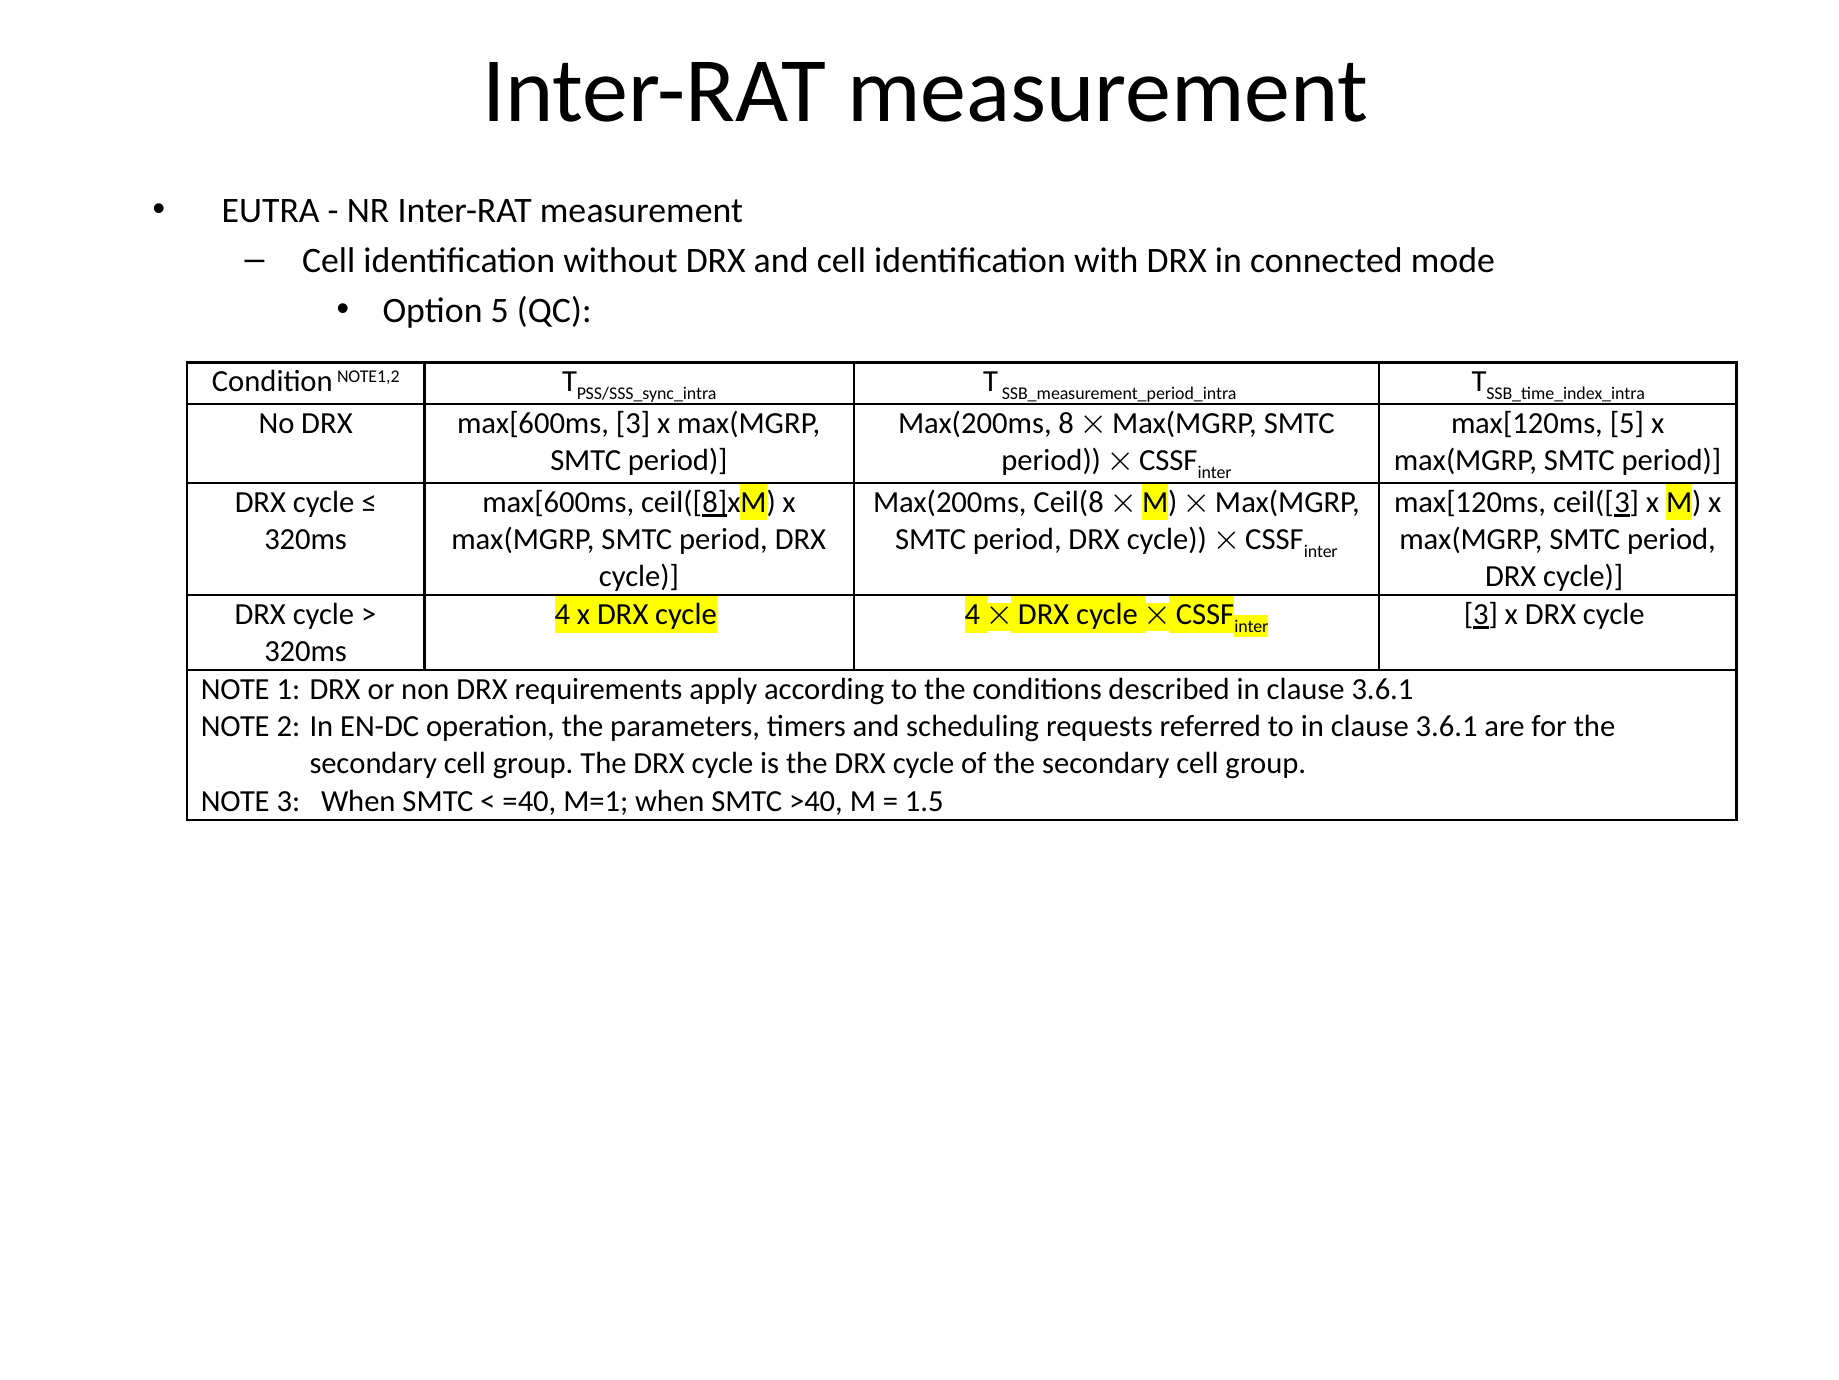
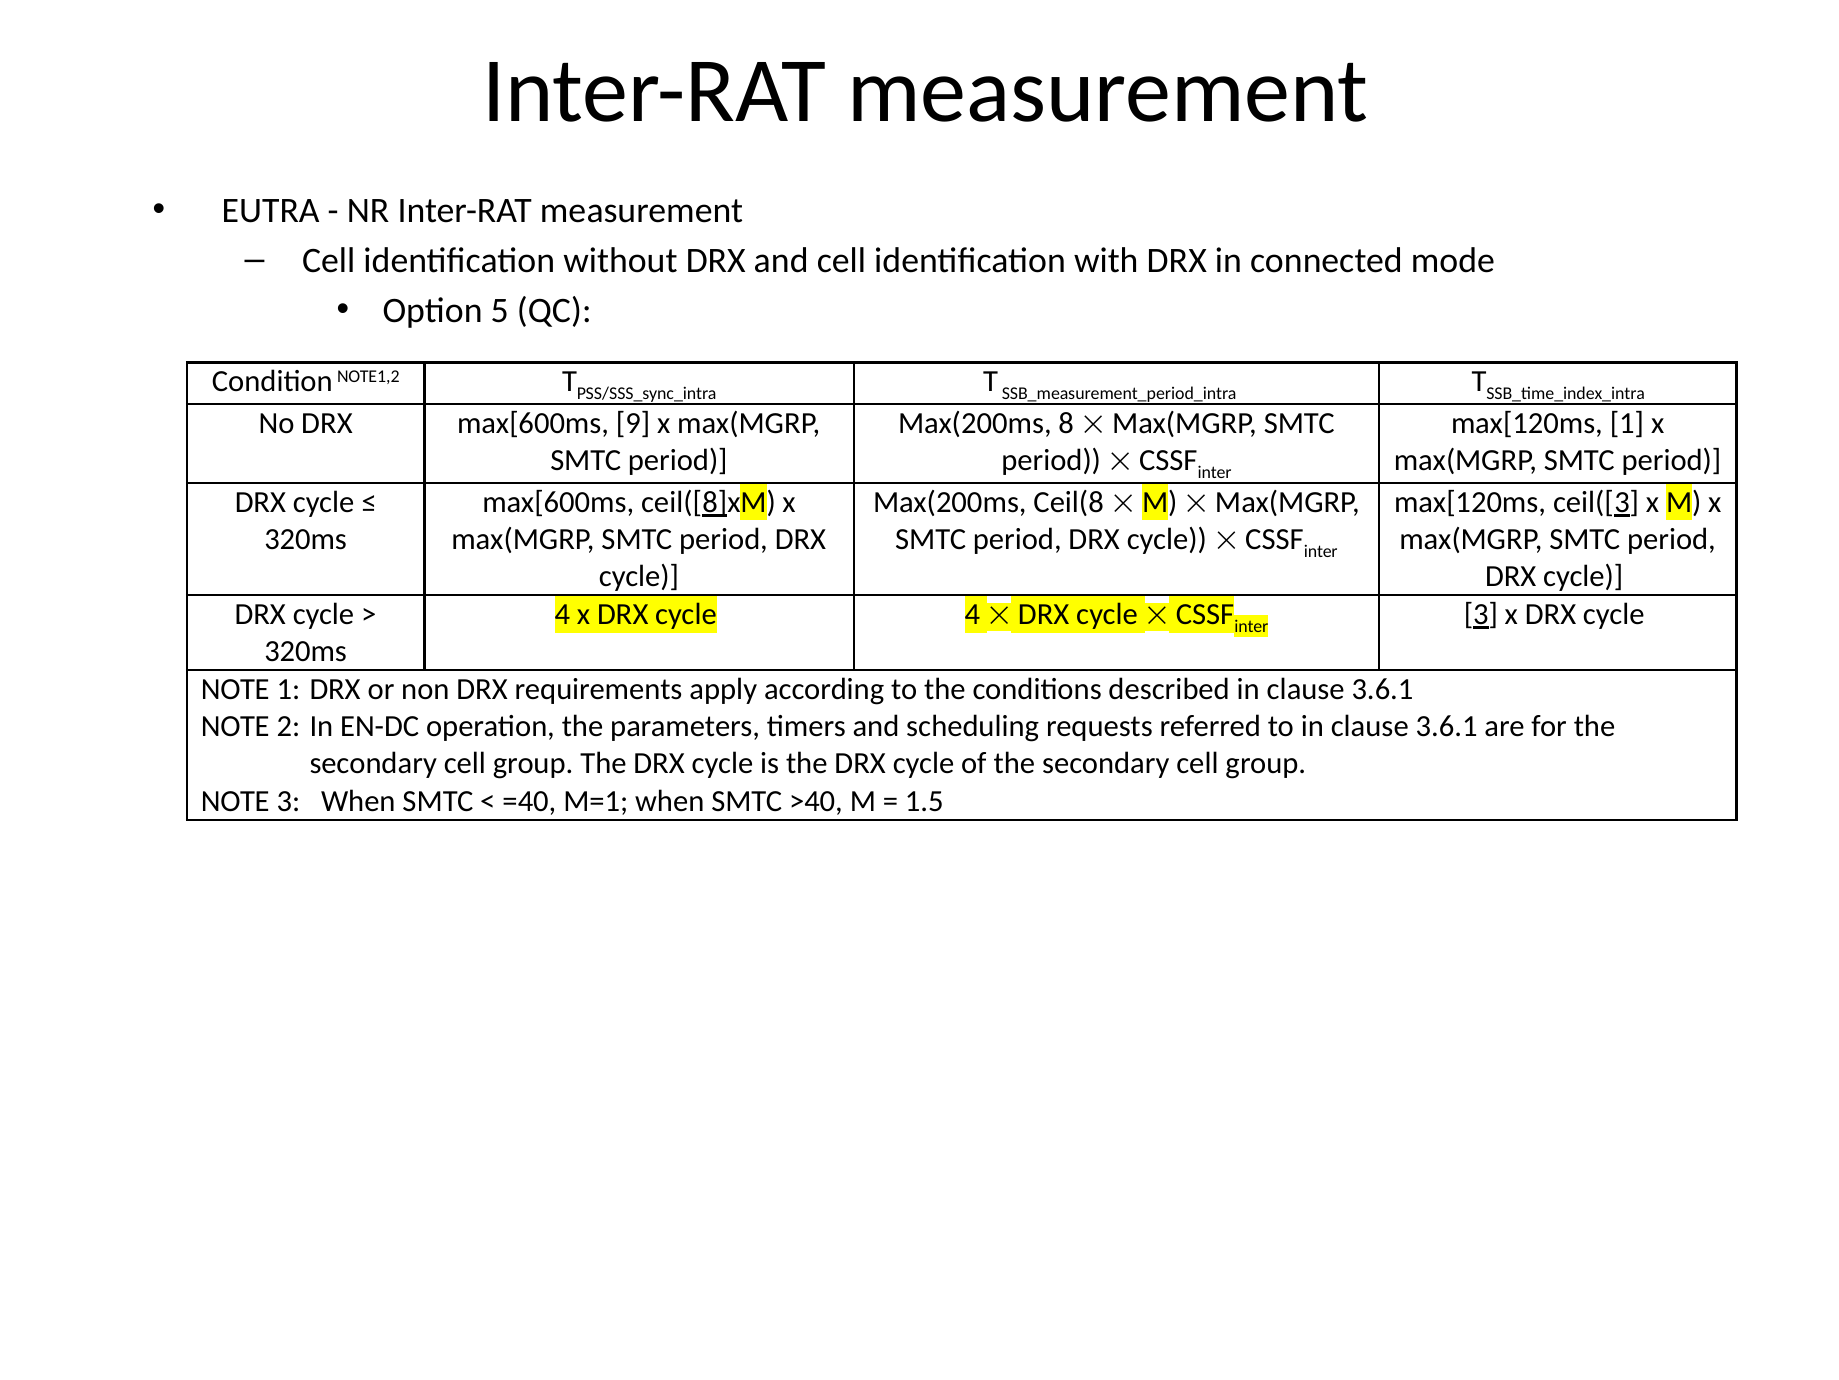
max[600ms 3: 3 -> 9 (633, 423)
max[120ms 5: 5 -> 1 (1627, 423)
